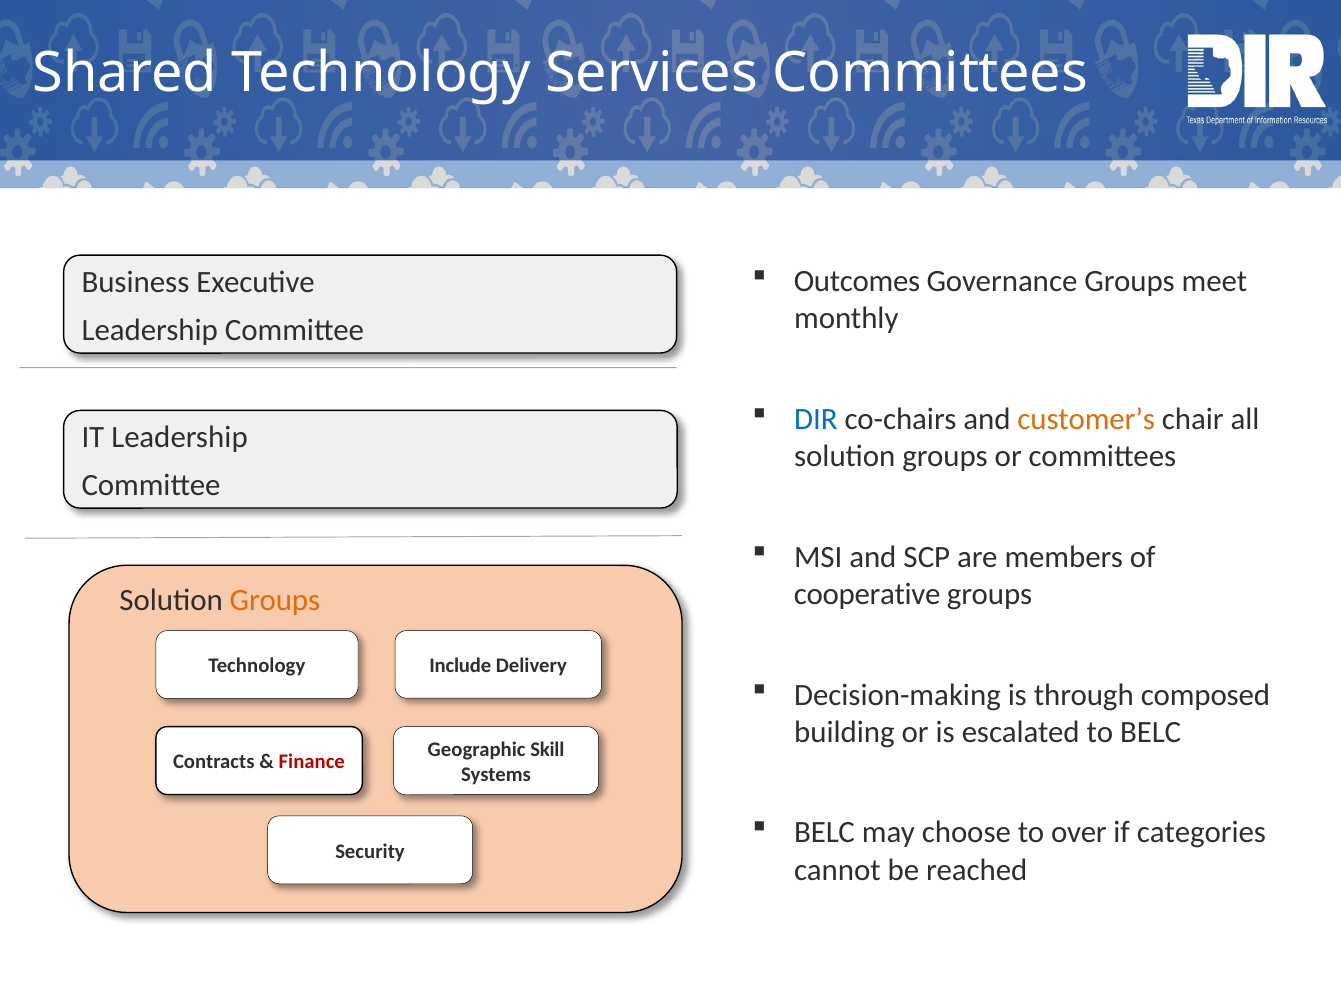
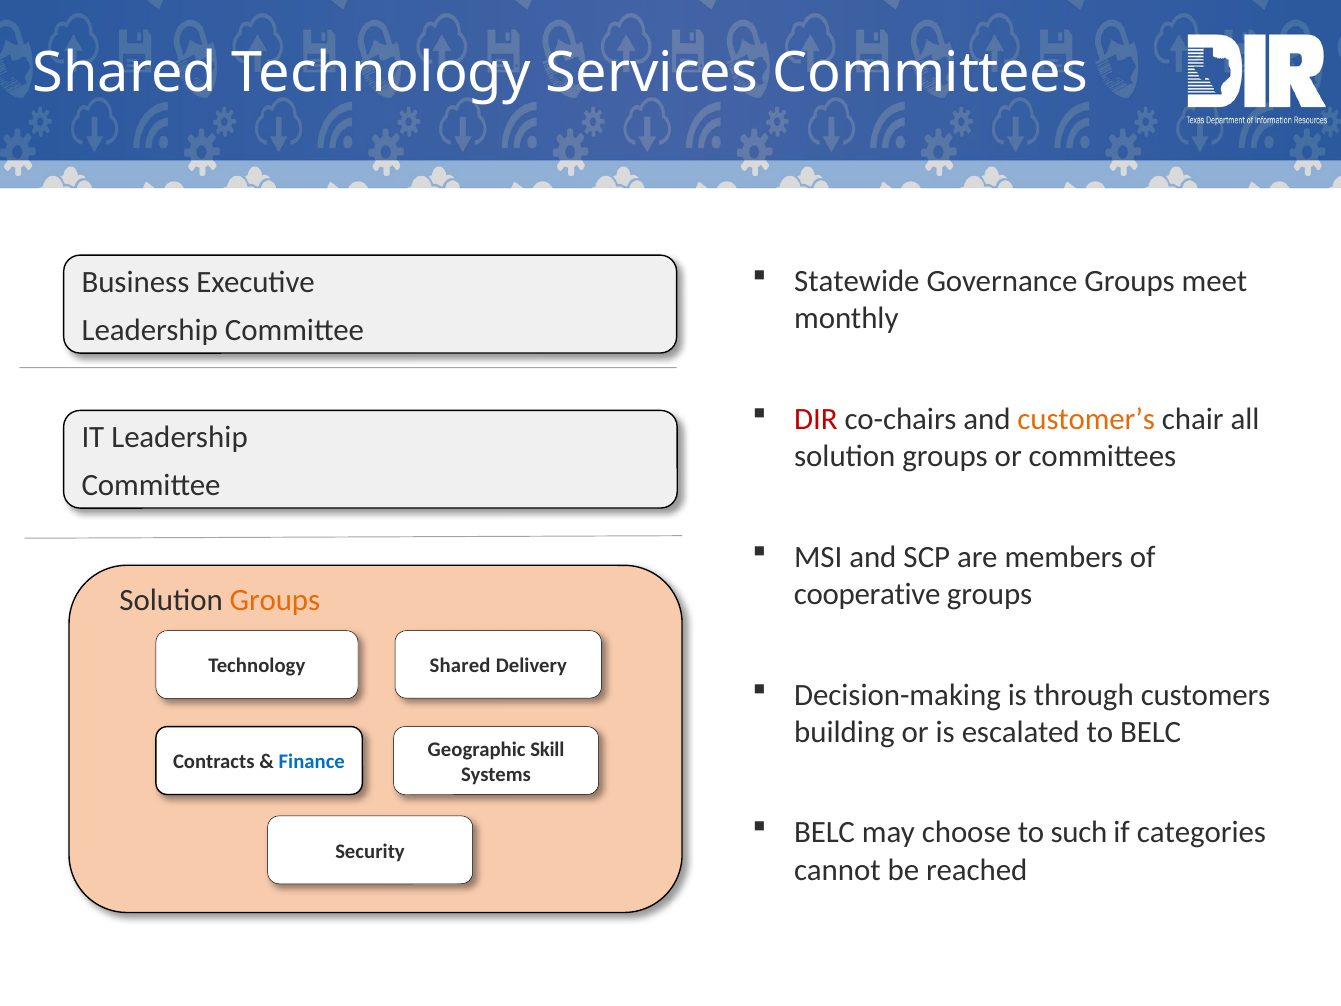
Outcomes: Outcomes -> Statewide (857, 281)
DIR colour: blue -> red (816, 419)
Technology Include: Include -> Shared (460, 666)
composed: composed -> customers (1205, 695)
Finance colour: red -> blue (312, 762)
over: over -> such (1079, 833)
